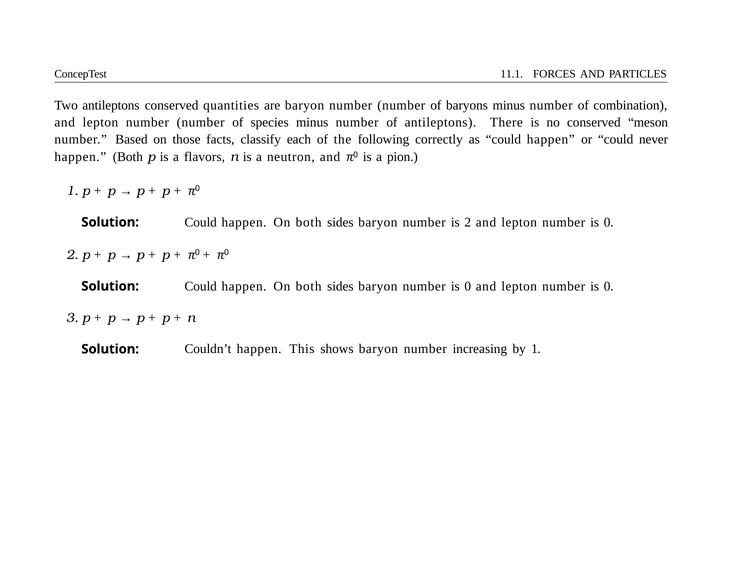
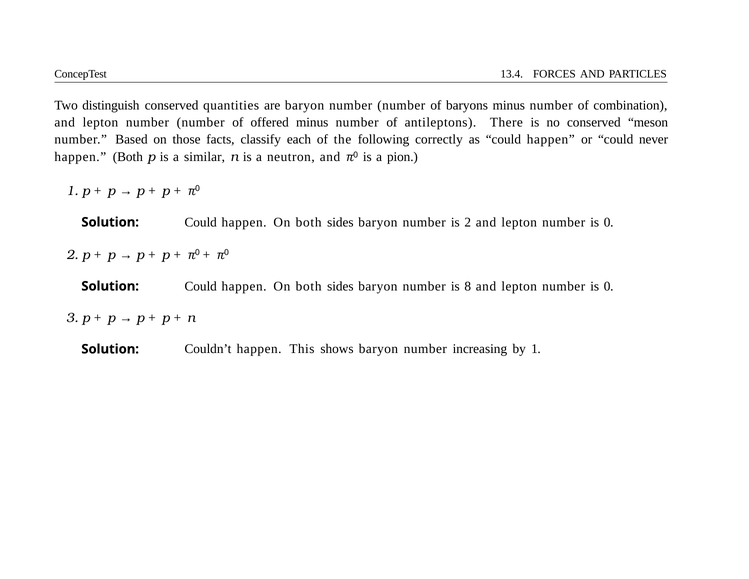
11.1: 11.1 -> 13.4 (512, 74)
Two antileptons: antileptons -> distinguish (111, 105)
species: species -> offered (270, 122)
flavors: flavors -> similar (205, 157)
baryon number is 0: 0 -> 8 (468, 286)
